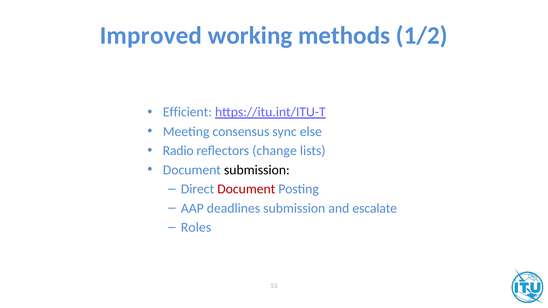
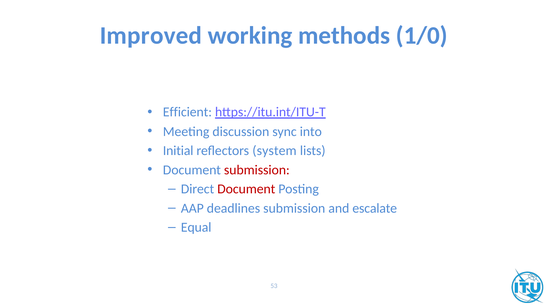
1/2: 1/2 -> 1/0 (422, 36)
consensus: consensus -> discussion (241, 132)
else: else -> into (311, 132)
Radio: Radio -> Initial (178, 151)
change: change -> system (274, 151)
submission colour: black -> red (257, 170)
Roles: Roles -> Equal (196, 228)
